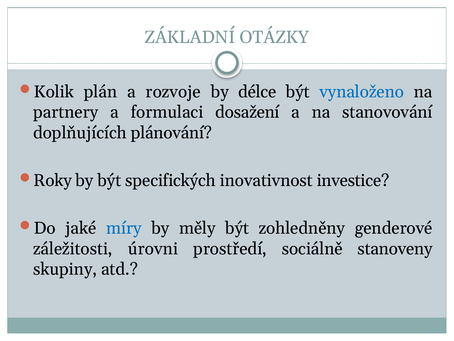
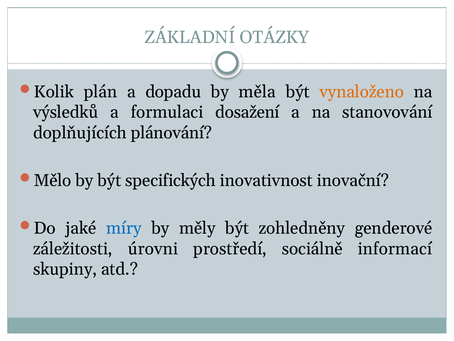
rozvoje: rozvoje -> dopadu (173, 92)
délce: délce -> měla (257, 92)
vynaloženo colour: blue -> orange (362, 92)
partnery: partnery -> výsledků (66, 112)
Roky: Roky -> Mělo (53, 180)
investice: investice -> inovační (353, 180)
stanoveny: stanoveny -> informací (395, 248)
